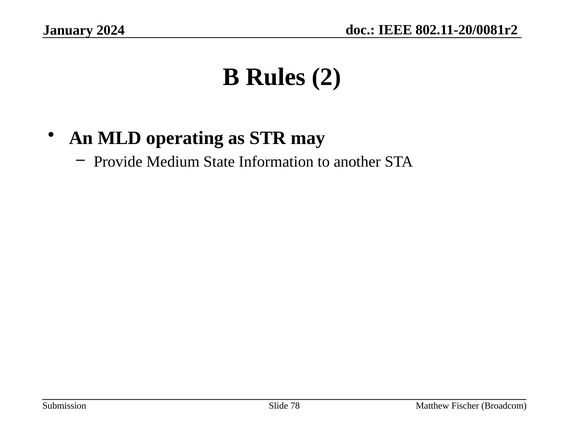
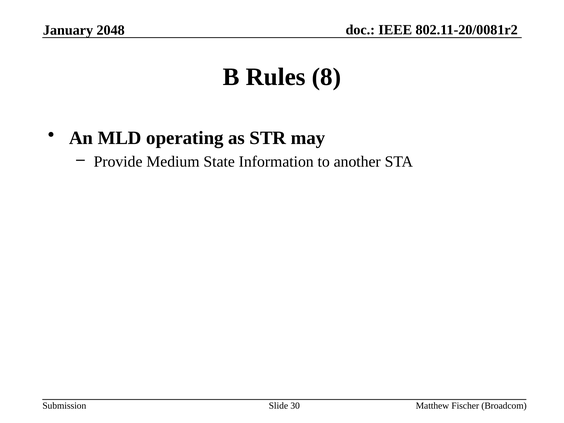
2024: 2024 -> 2048 (111, 30)
2: 2 -> 8 (326, 77)
78: 78 -> 30 (295, 406)
